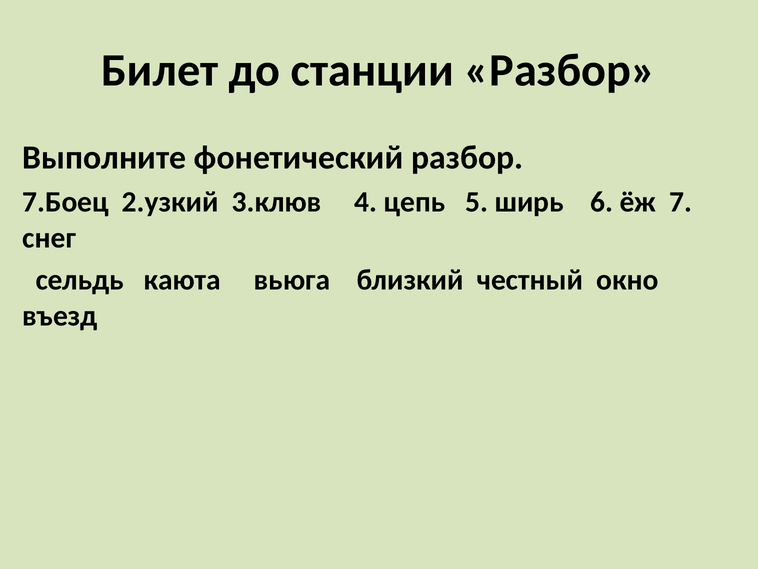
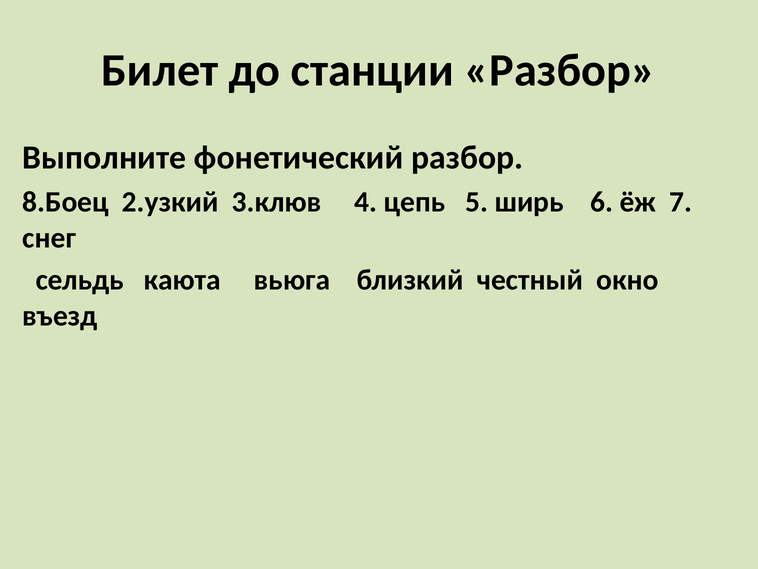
7.Боец: 7.Боец -> 8.Боец (66, 202)
